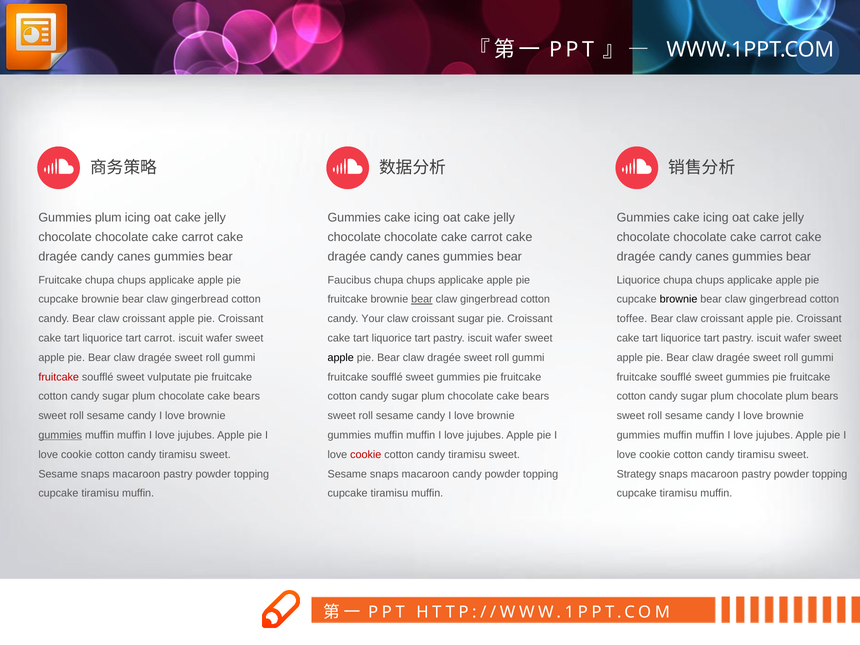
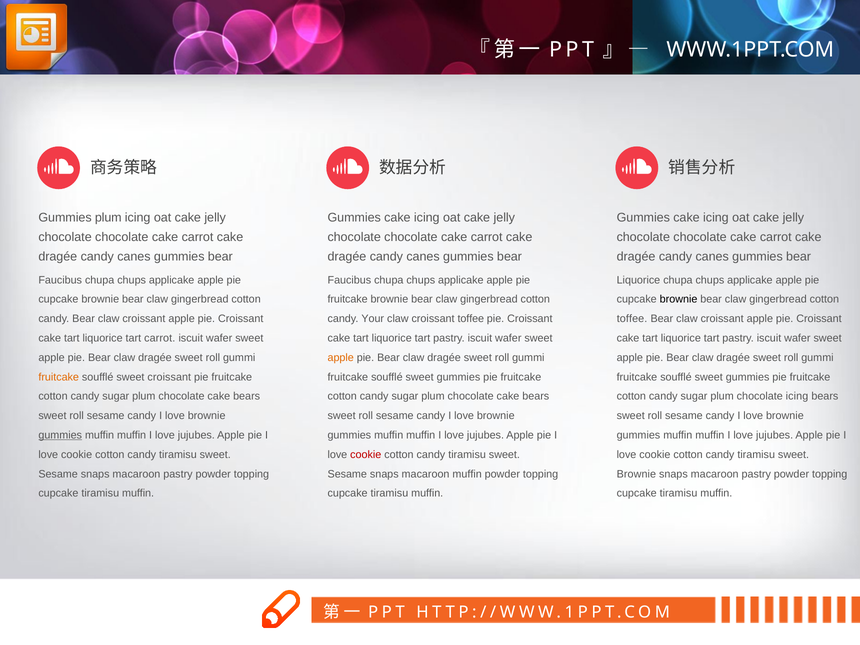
Fruitcake: Fruitcake -> Faucibus (60, 280)
bear underline: present -> none (422, 299)
croissant sugar: sugar -> toffee (471, 319)
apple colour: black -> orange (341, 358)
fruitcake colour: red -> orange (59, 377)
sweet vulputate: vulputate -> croissant (169, 377)
chocolate plum: plum -> icing (797, 396)
macaroon candy: candy -> muffin (467, 474)
Strategy: Strategy -> Brownie (636, 474)
